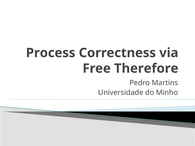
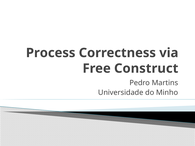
Therefore: Therefore -> Construct (146, 69)
